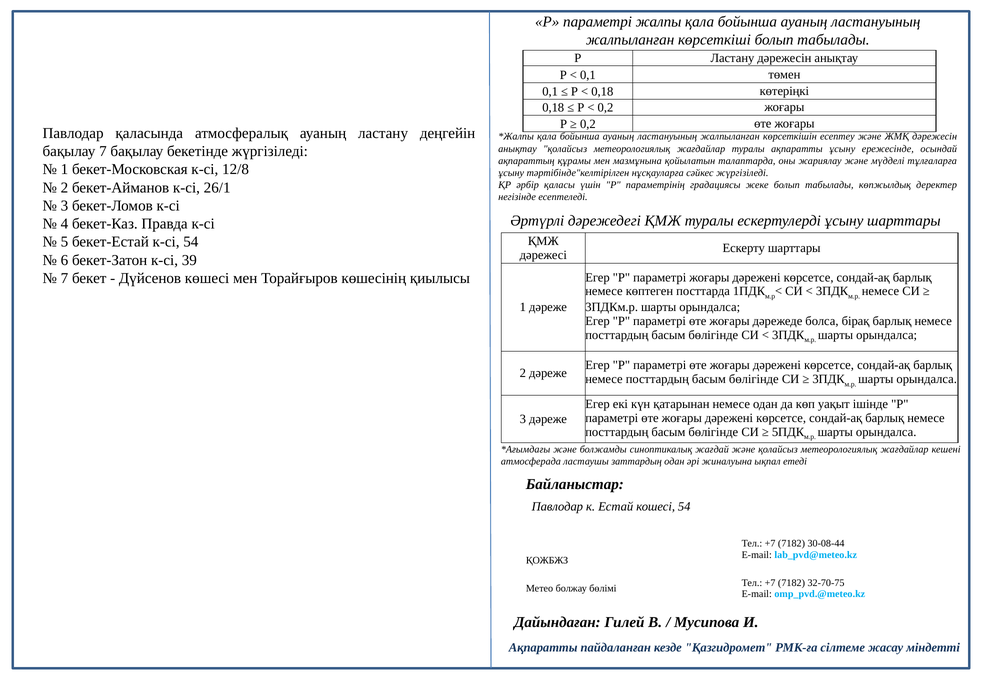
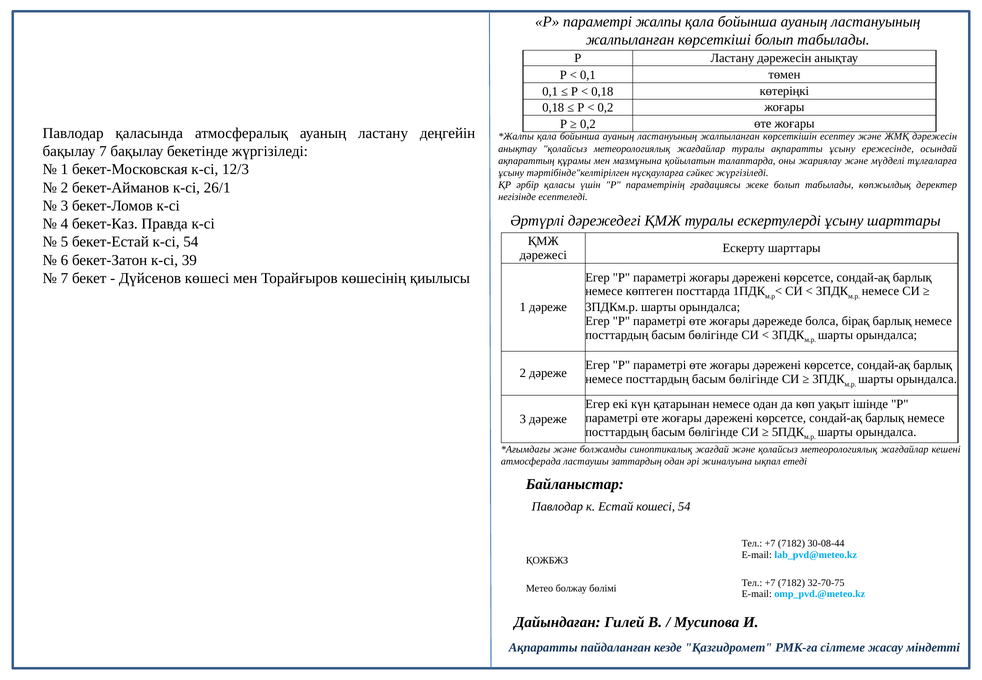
12/8: 12/8 -> 12/3 (236, 169)
